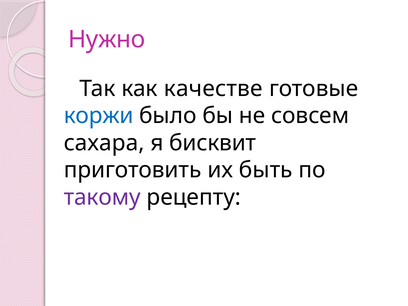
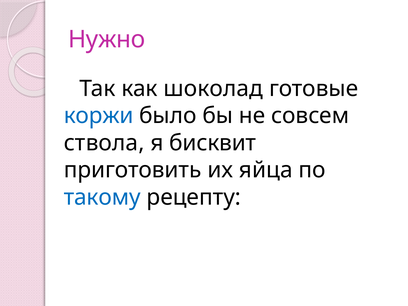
качестве: качестве -> шоколад (213, 89)
сахара: сахара -> ствола (104, 143)
быть: быть -> яйца (266, 170)
такому colour: purple -> blue (102, 197)
